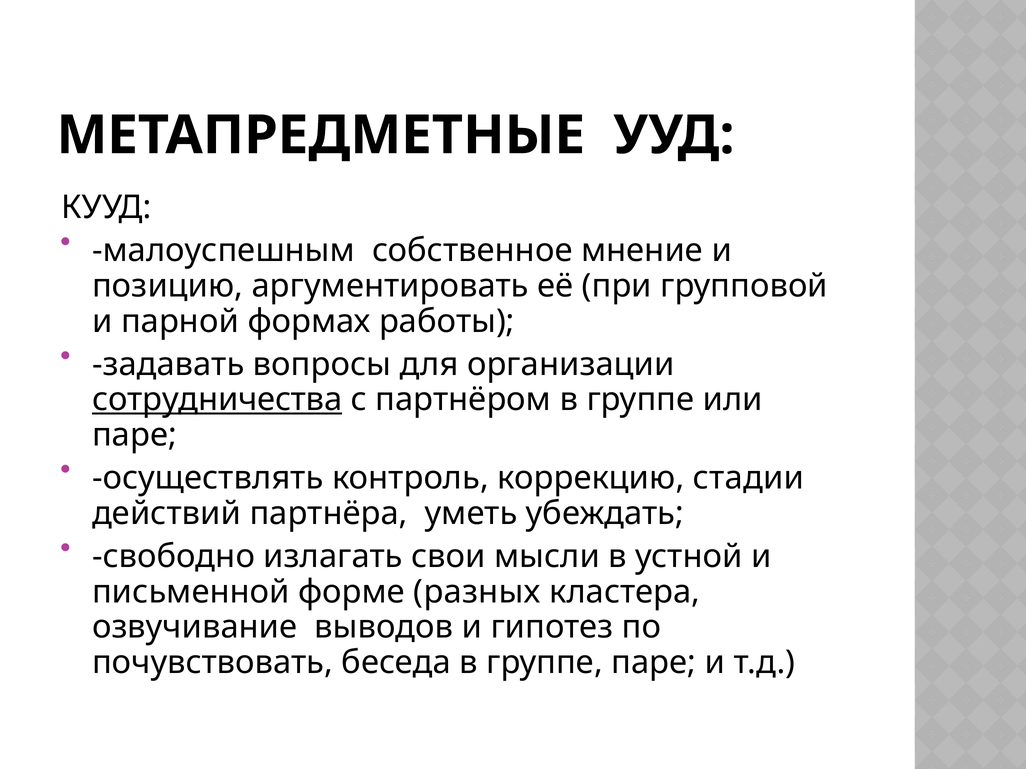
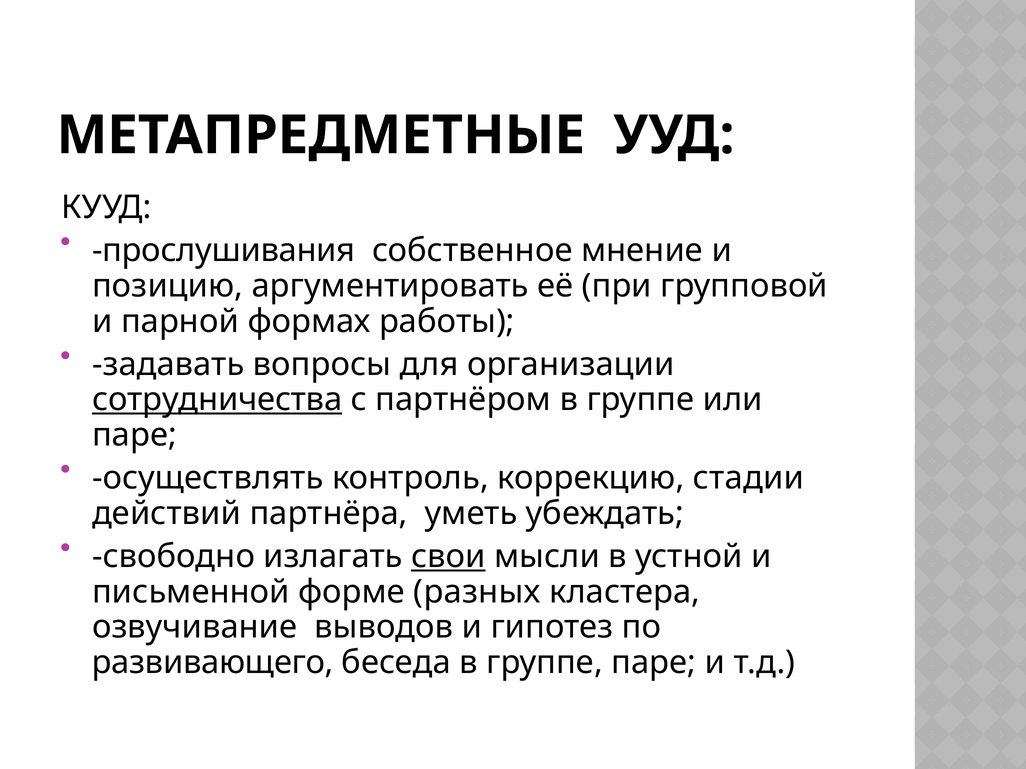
малоуспешным: малоуспешным -> прослушивания (224, 251)
свои underline: none -> present (448, 557)
почувствовать: почувствовать -> развивающего (213, 663)
